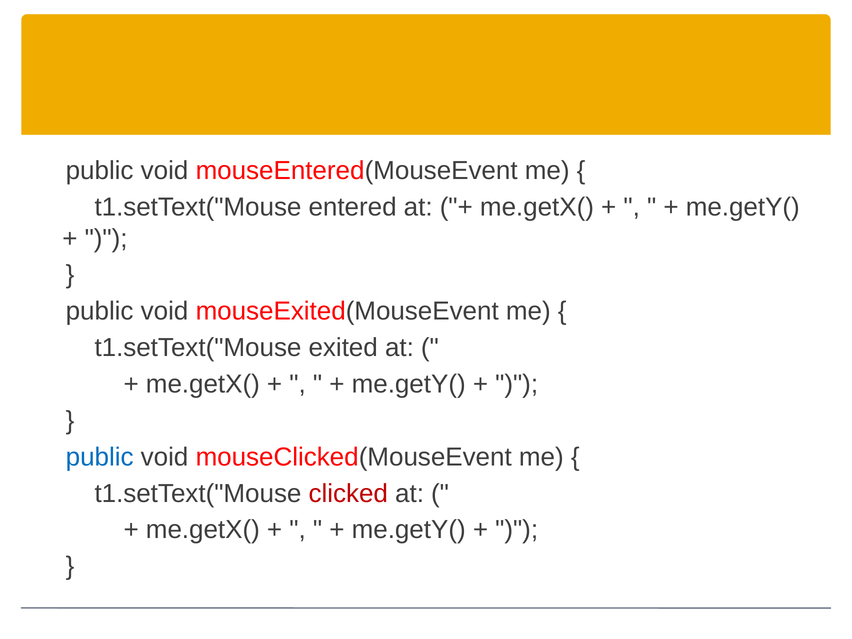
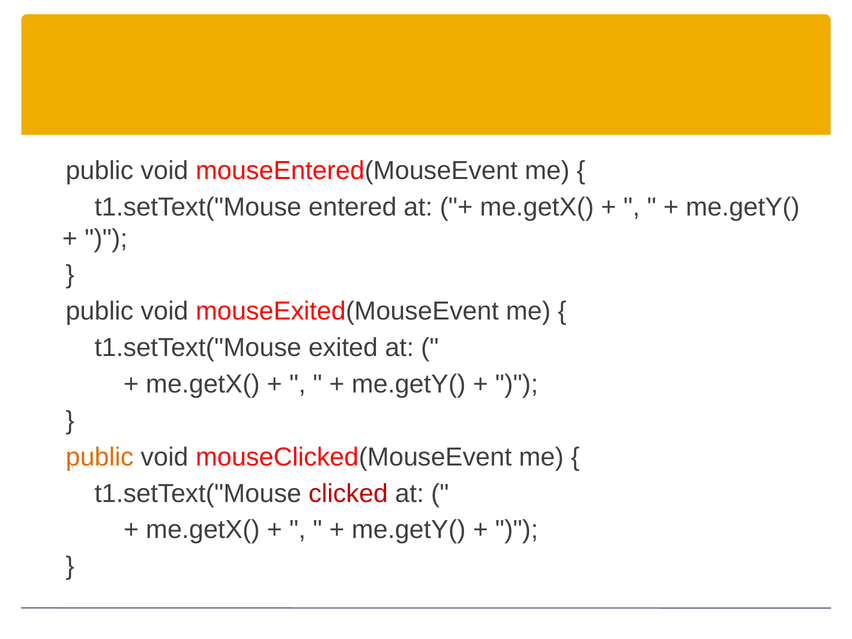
public colour: blue -> orange (100, 457)
